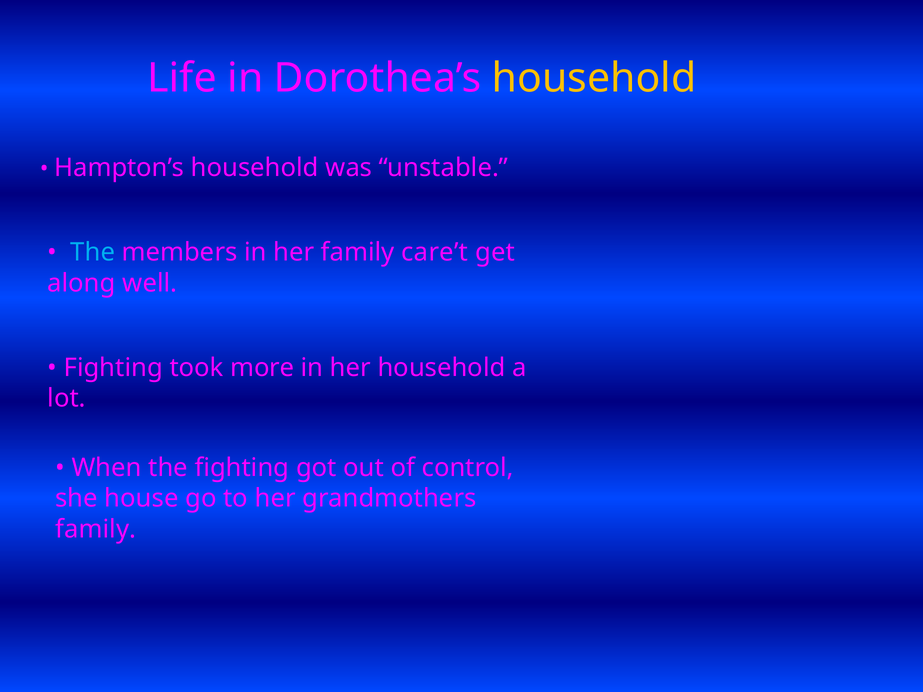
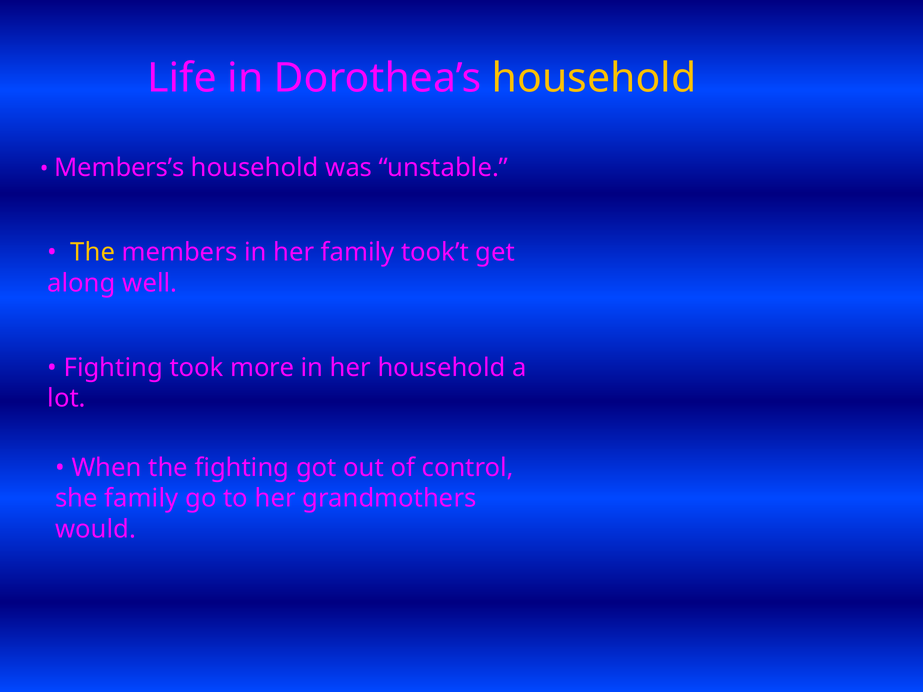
Hampton’s: Hampton’s -> Members’s (119, 168)
The colour: light blue -> yellow (93, 252)
care’t: care’t -> took’t (435, 252)
she house: house -> family (141, 499)
family: family -> would (96, 529)
